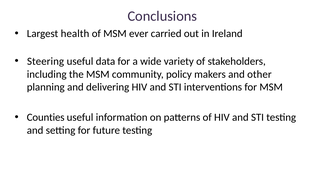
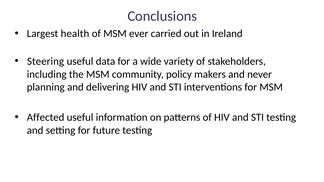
other: other -> never (260, 74)
Counties: Counties -> Affected (46, 118)
